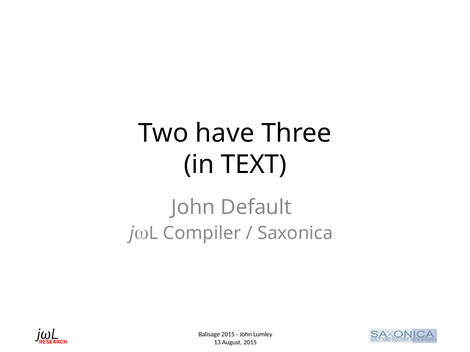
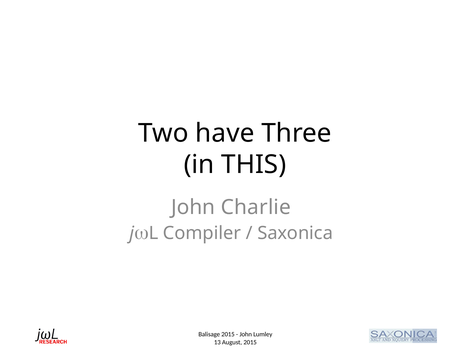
TEXT: TEXT -> THIS (254, 165)
Default: Default -> Charlie (256, 207)
